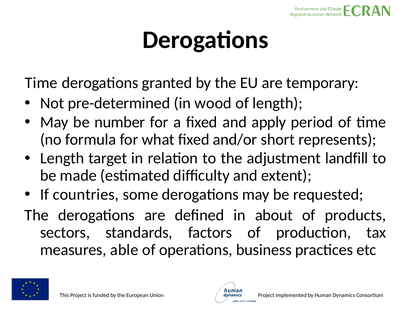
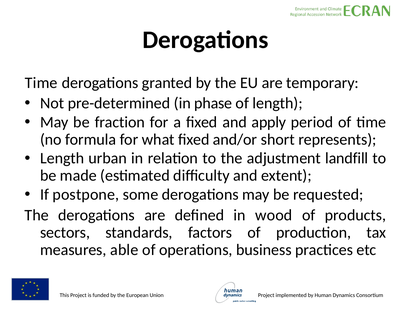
wood: wood -> phase (213, 103)
number: number -> fraction (120, 122)
target: target -> urban (108, 158)
countries: countries -> postpone (86, 194)
about: about -> wood (274, 215)
